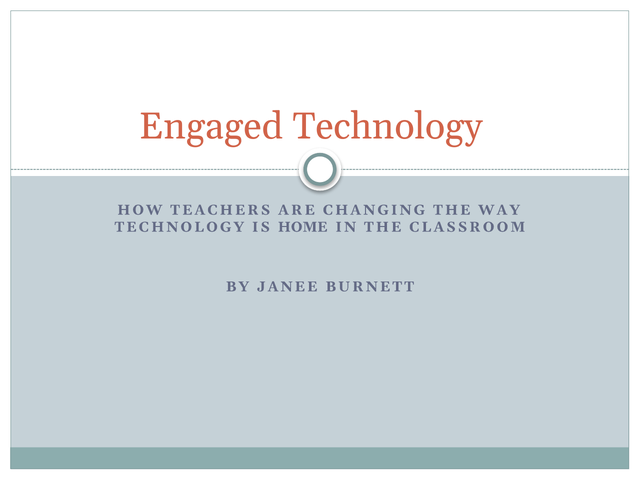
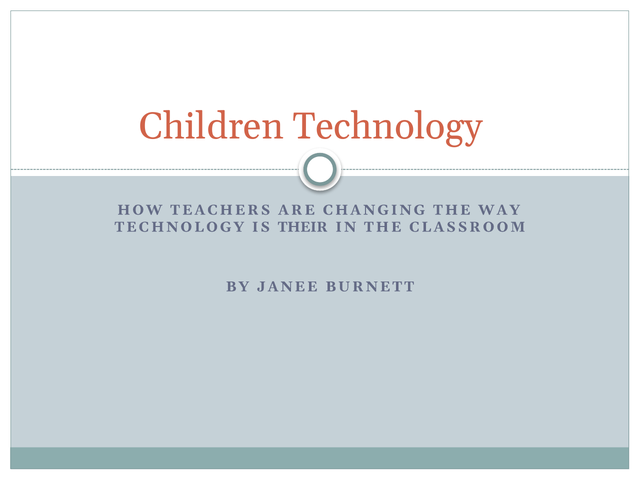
Engaged: Engaged -> Children (211, 126)
HOME: HOME -> THEIR (303, 227)
